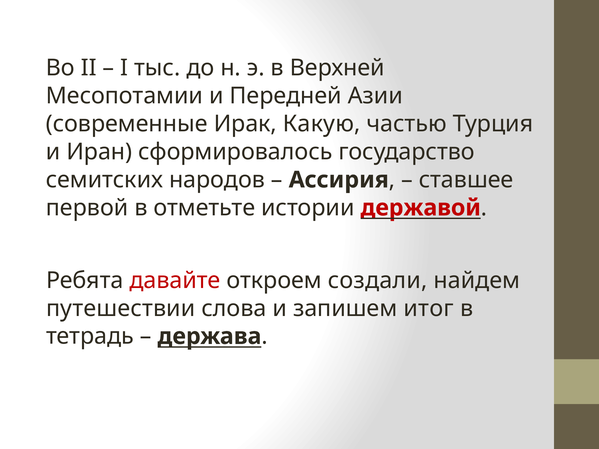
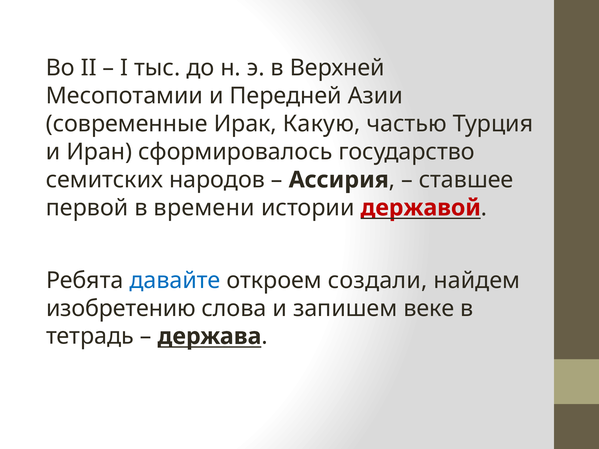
отметьте: отметьте -> времени (204, 208)
давайте colour: red -> blue (175, 281)
путешествии: путешествии -> изобретению (121, 309)
итог: итог -> веке (429, 309)
